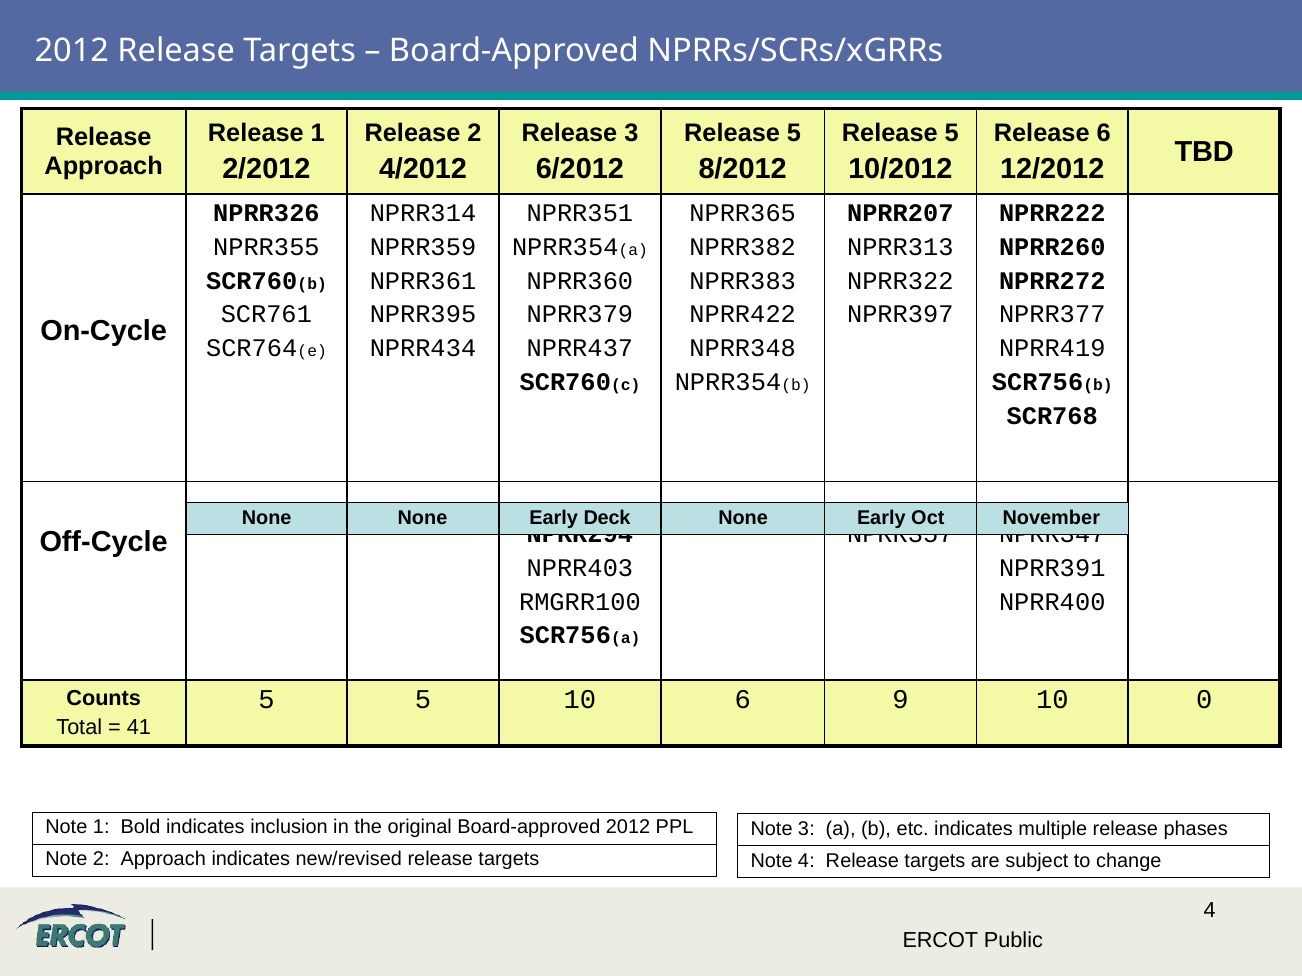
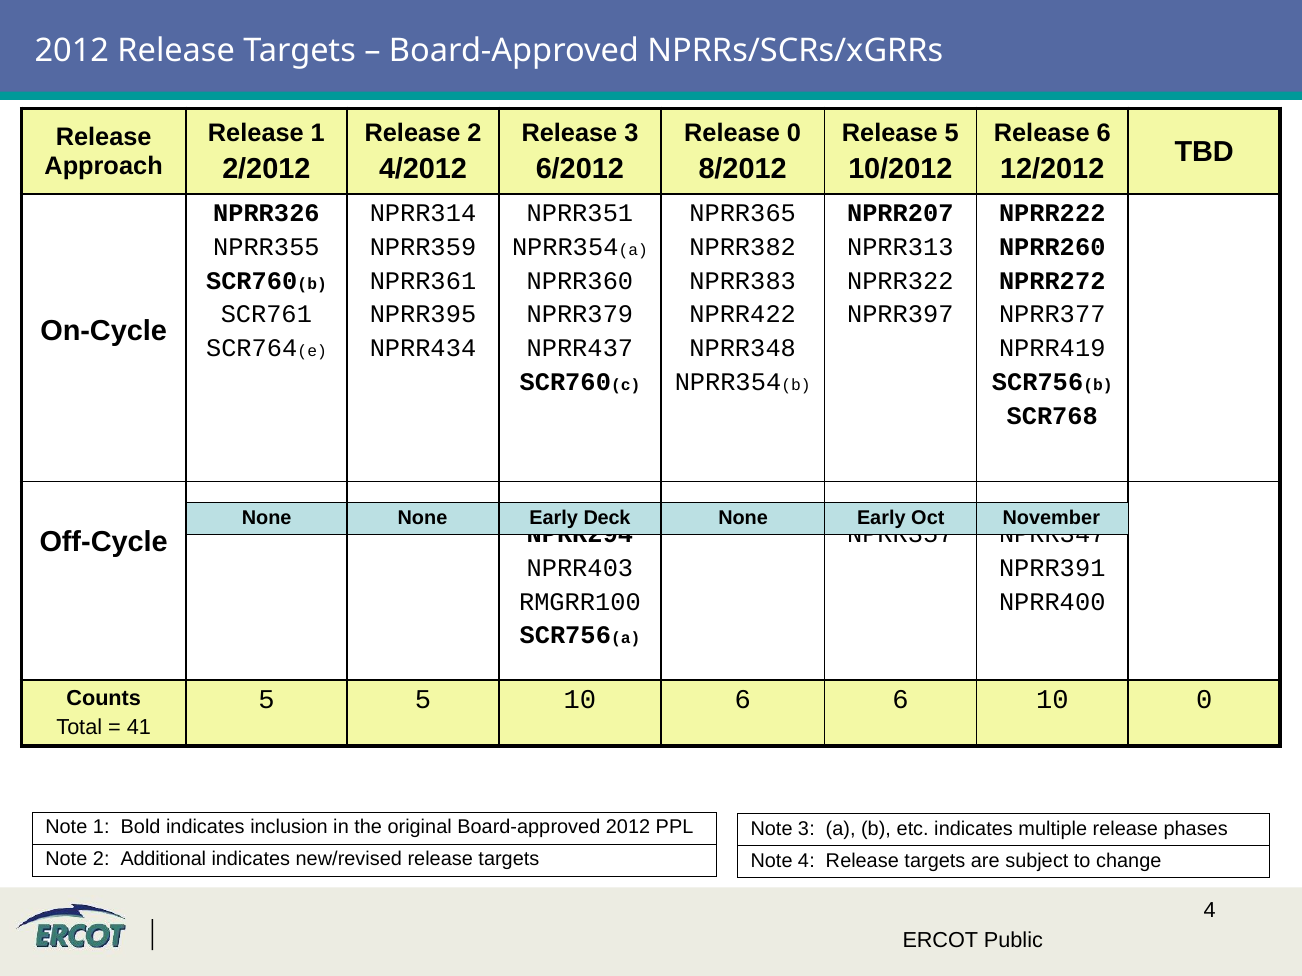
5: 5 -> 0 (794, 133)
6 9: 9 -> 6 (900, 700)
2 Approach: Approach -> Additional (163, 860)
